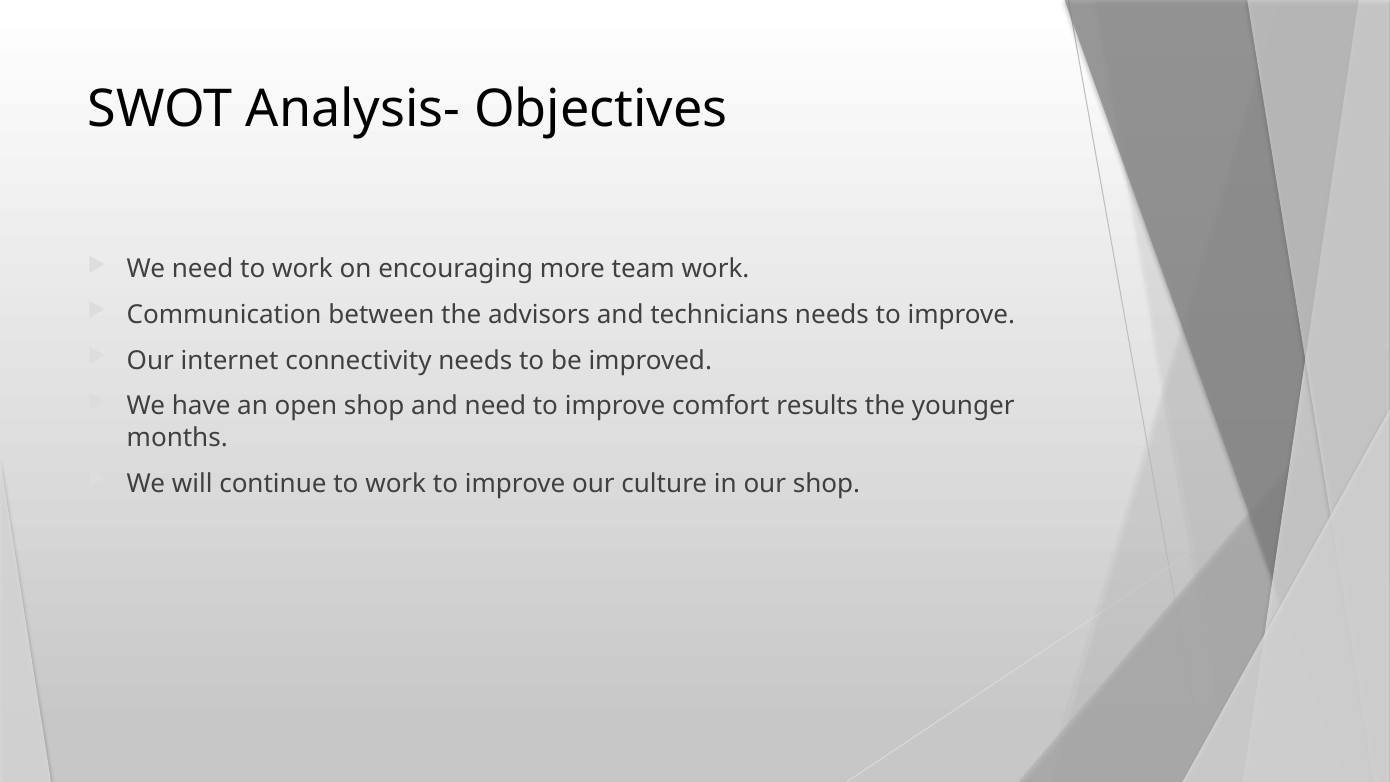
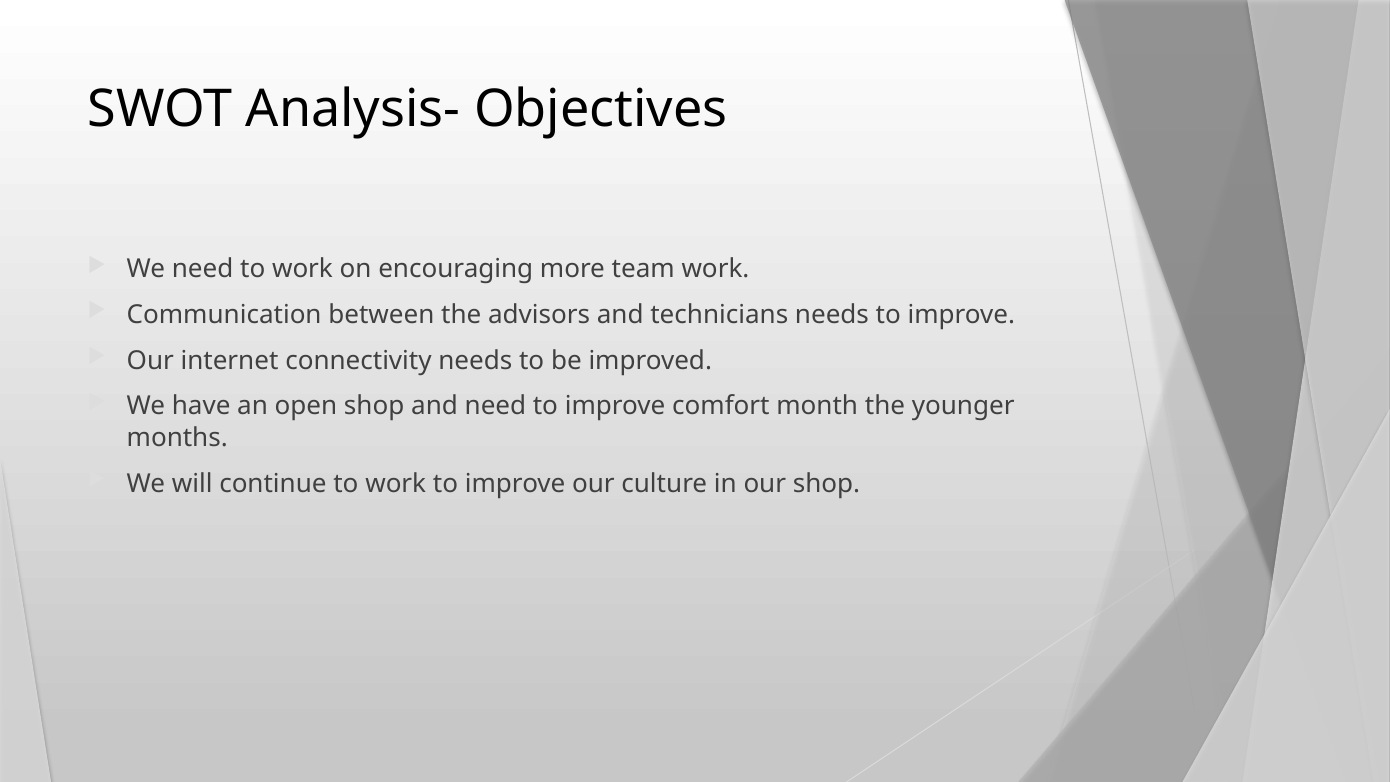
results: results -> month (817, 406)
